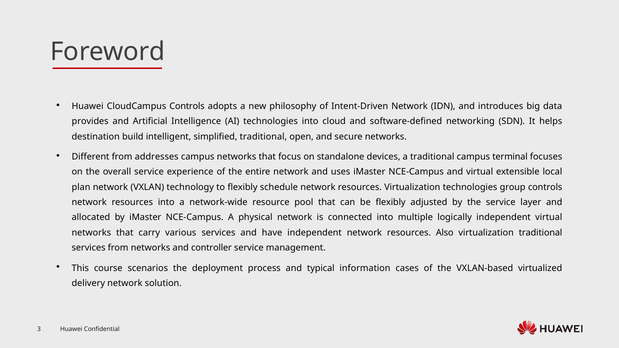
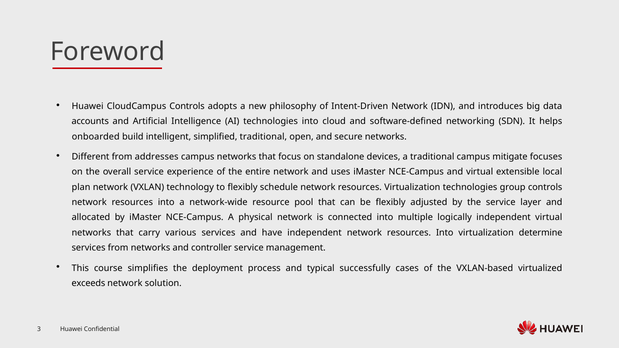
provides: provides -> accounts (90, 121)
destination: destination -> onboarded (96, 137)
terminal: terminal -> mitigate (510, 157)
independent network resources Also: Also -> Into (445, 233)
virtualization traditional: traditional -> determine (541, 233)
scenarios: scenarios -> simplifies (148, 268)
information: information -> successfully (365, 268)
delivery: delivery -> exceeds (88, 283)
